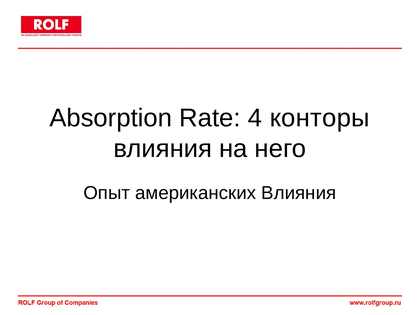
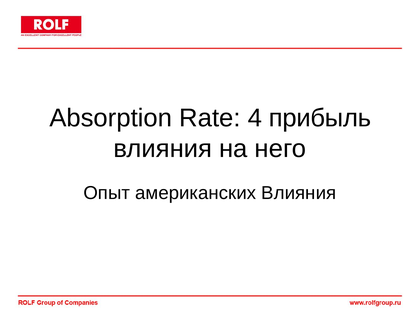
конторы: конторы -> прибыль (320, 118)
